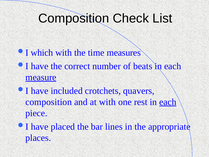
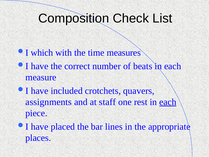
measure underline: present -> none (41, 77)
composition: composition -> assignments (49, 102)
at with: with -> staff (107, 102)
